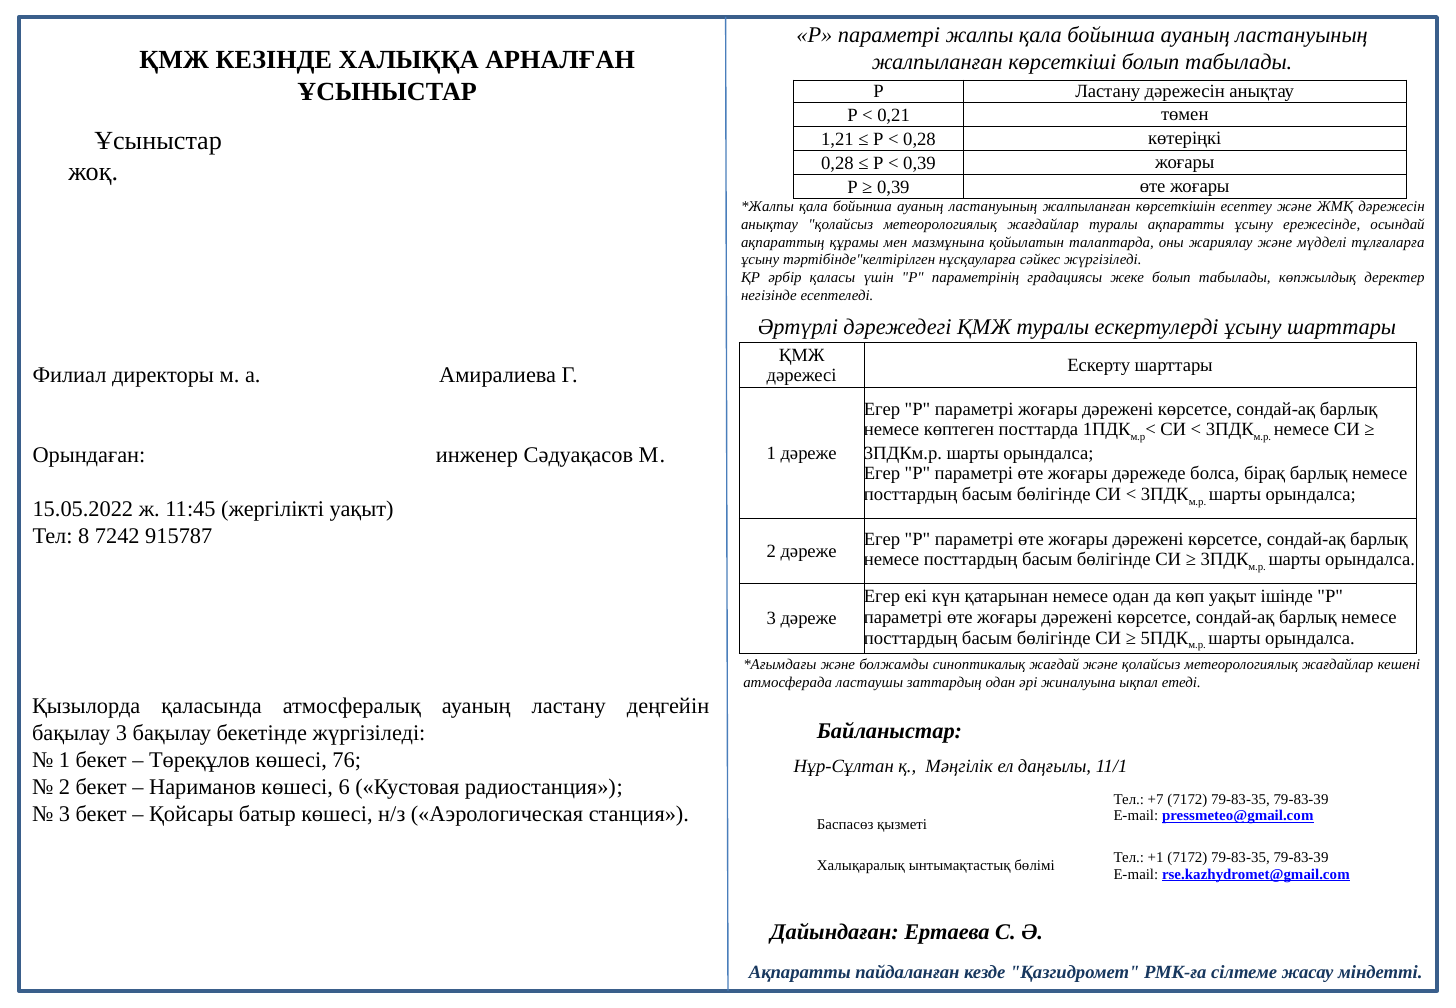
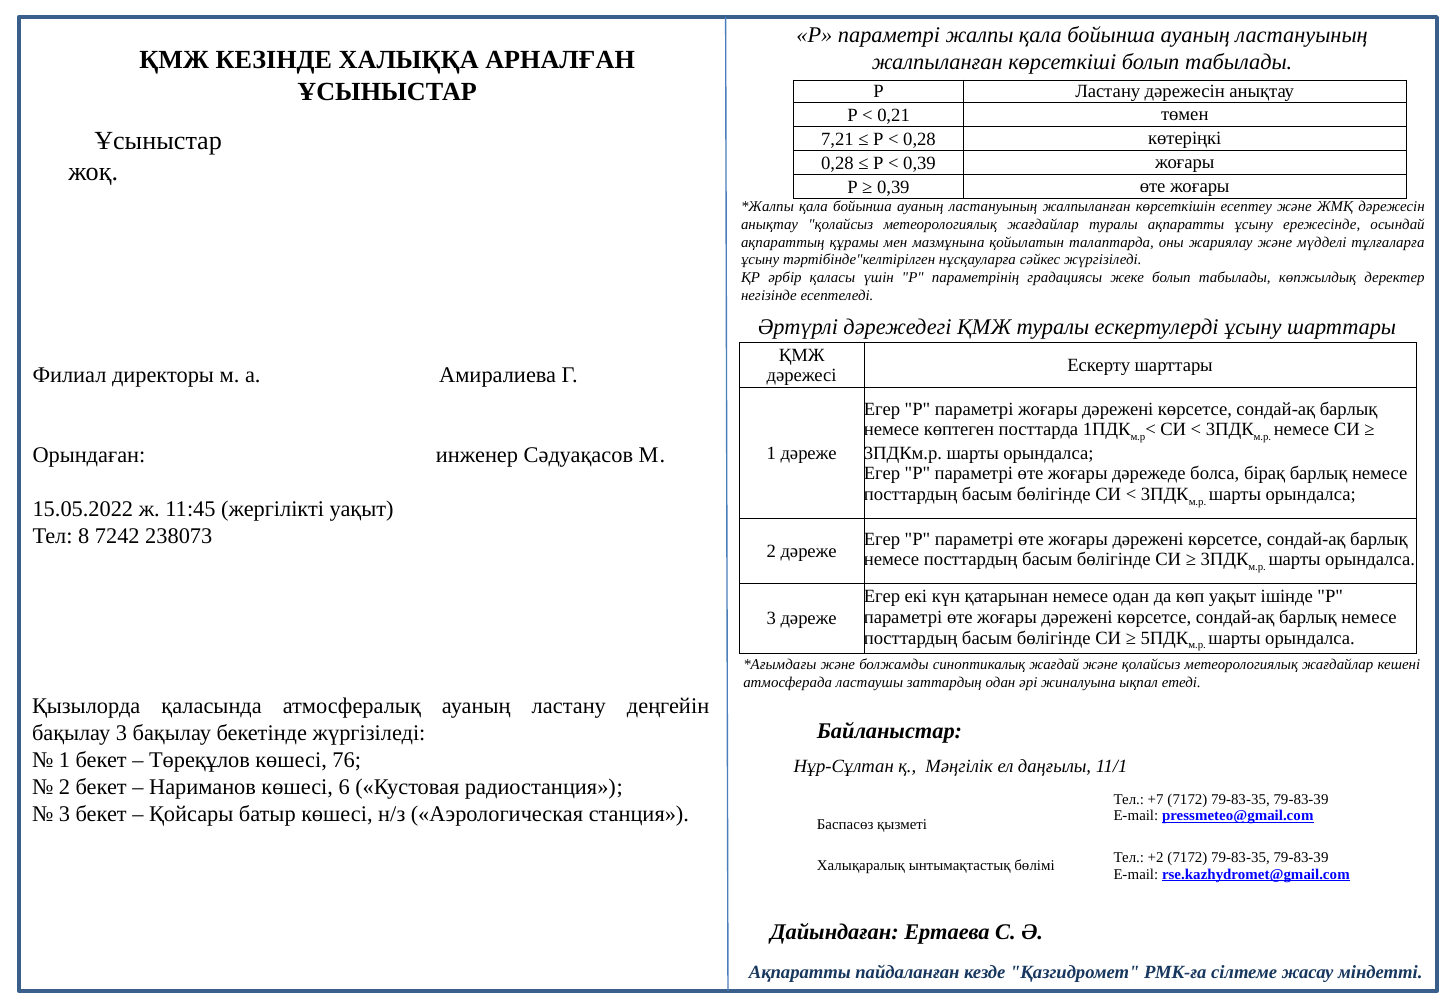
1,21: 1,21 -> 7,21 (837, 139)
915787: 915787 -> 238073 (179, 536)
+1: +1 -> +2 (1156, 858)
